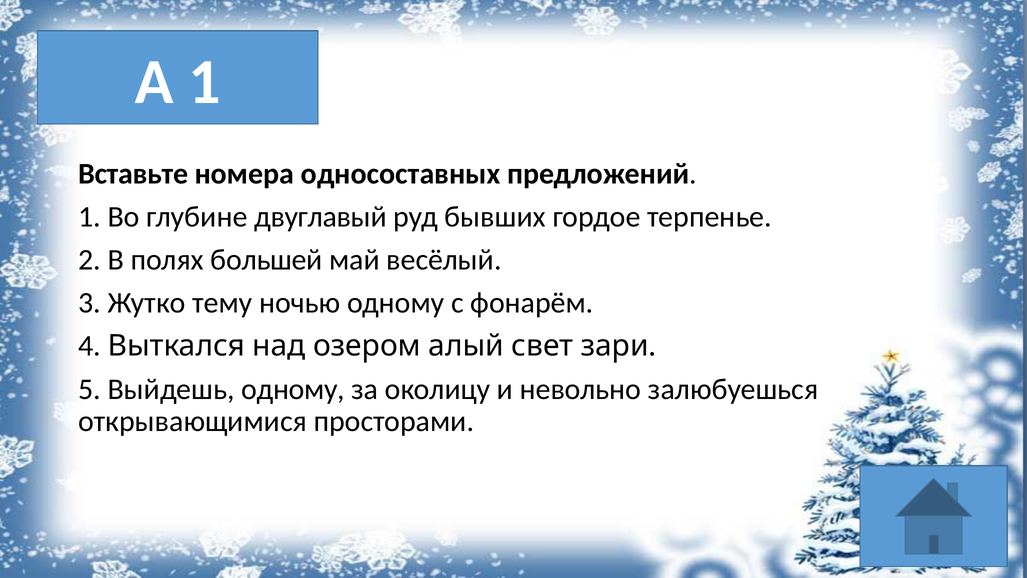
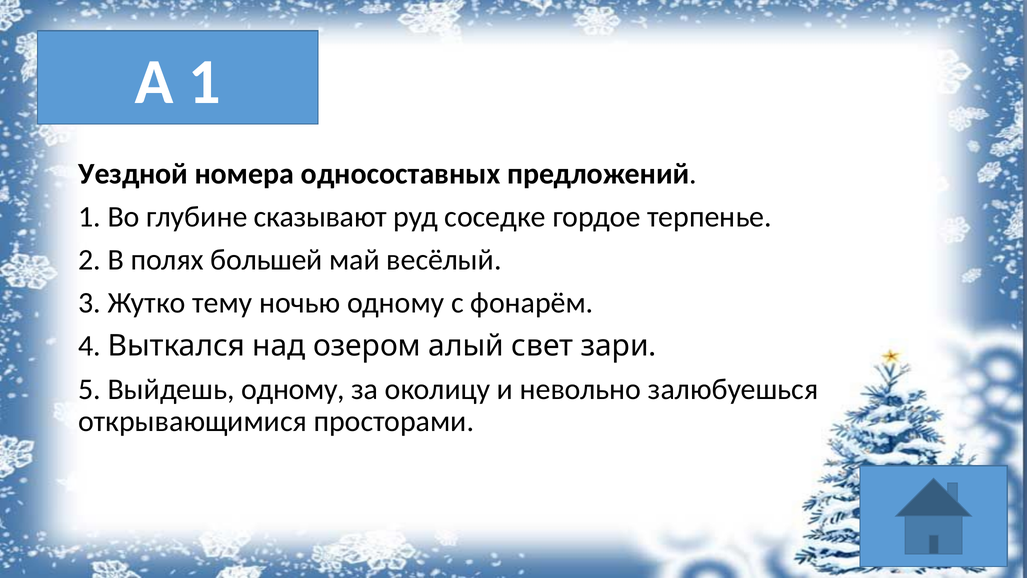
Вставьте: Вставьте -> Уездной (133, 174)
двуглавый: двуглавый -> сказывают (320, 217)
бывших: бывших -> соседке (495, 217)
